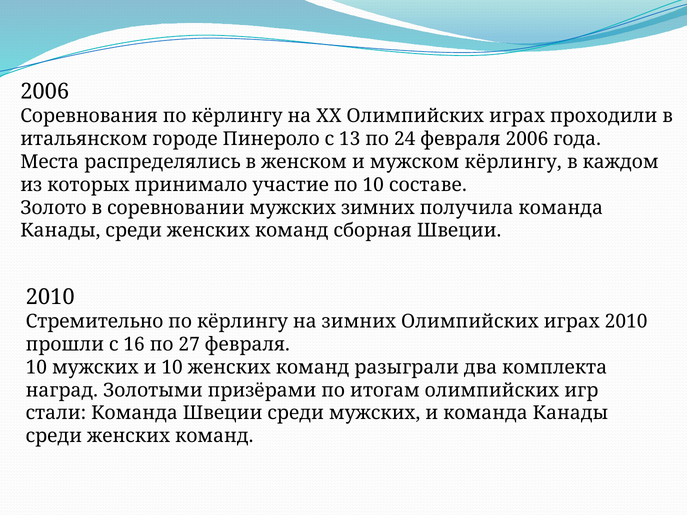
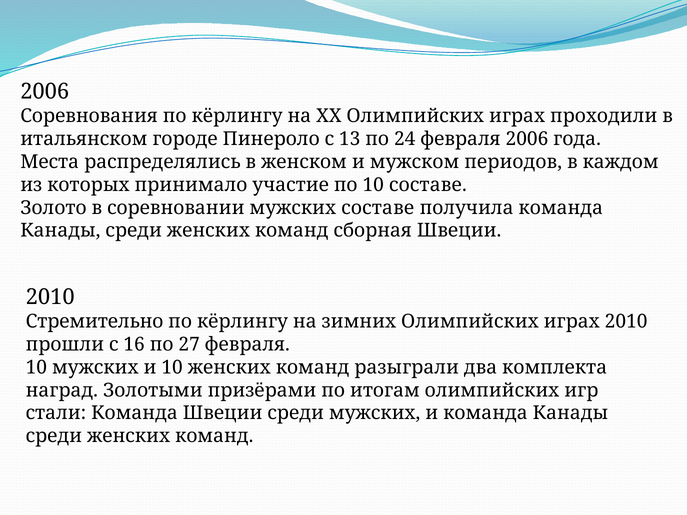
мужском кёрлингу: кёрлингу -> периодов (513, 162)
мужских зимних: зимних -> составе (378, 208)
